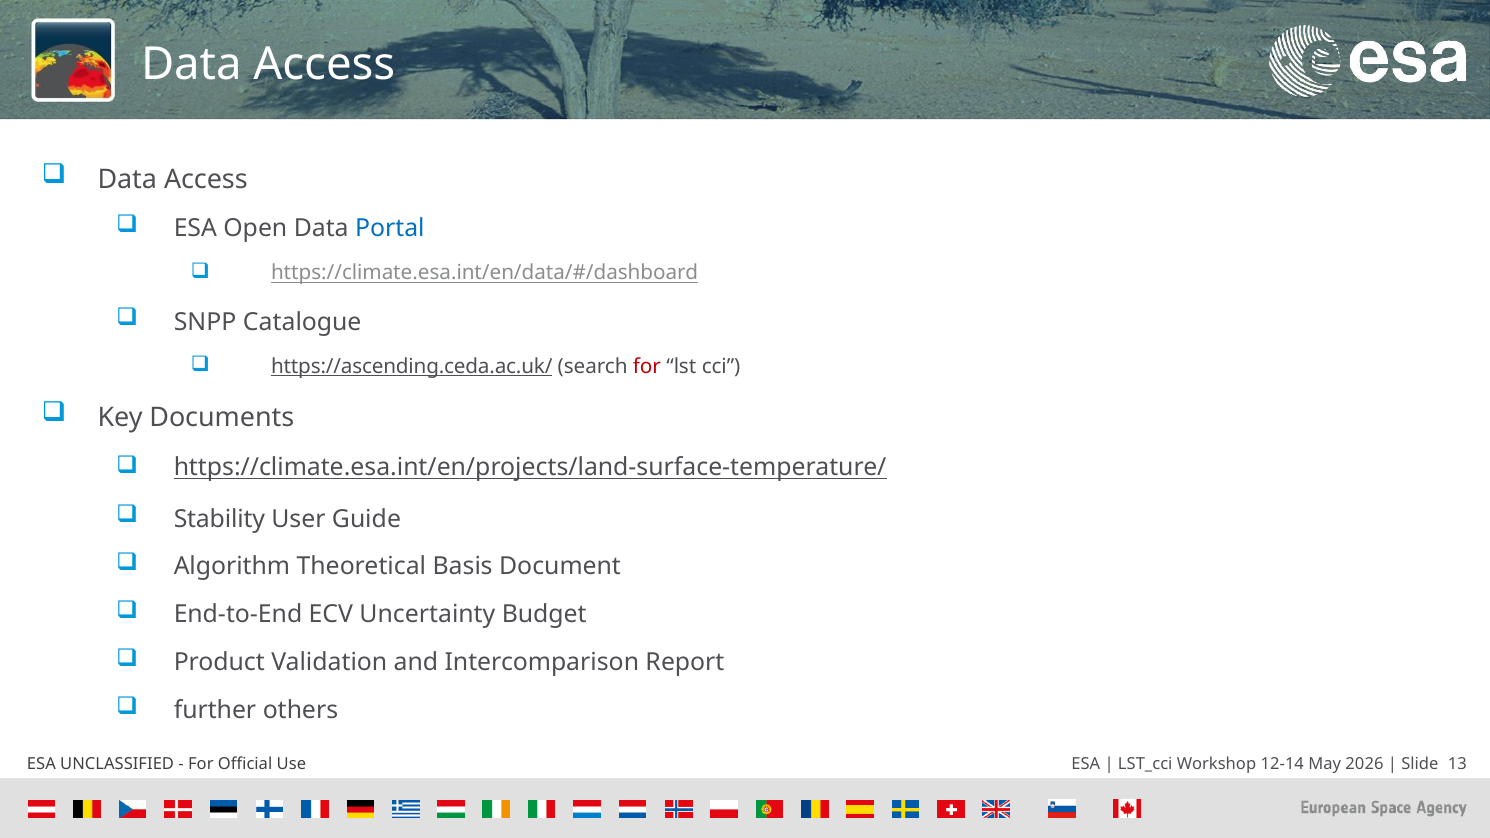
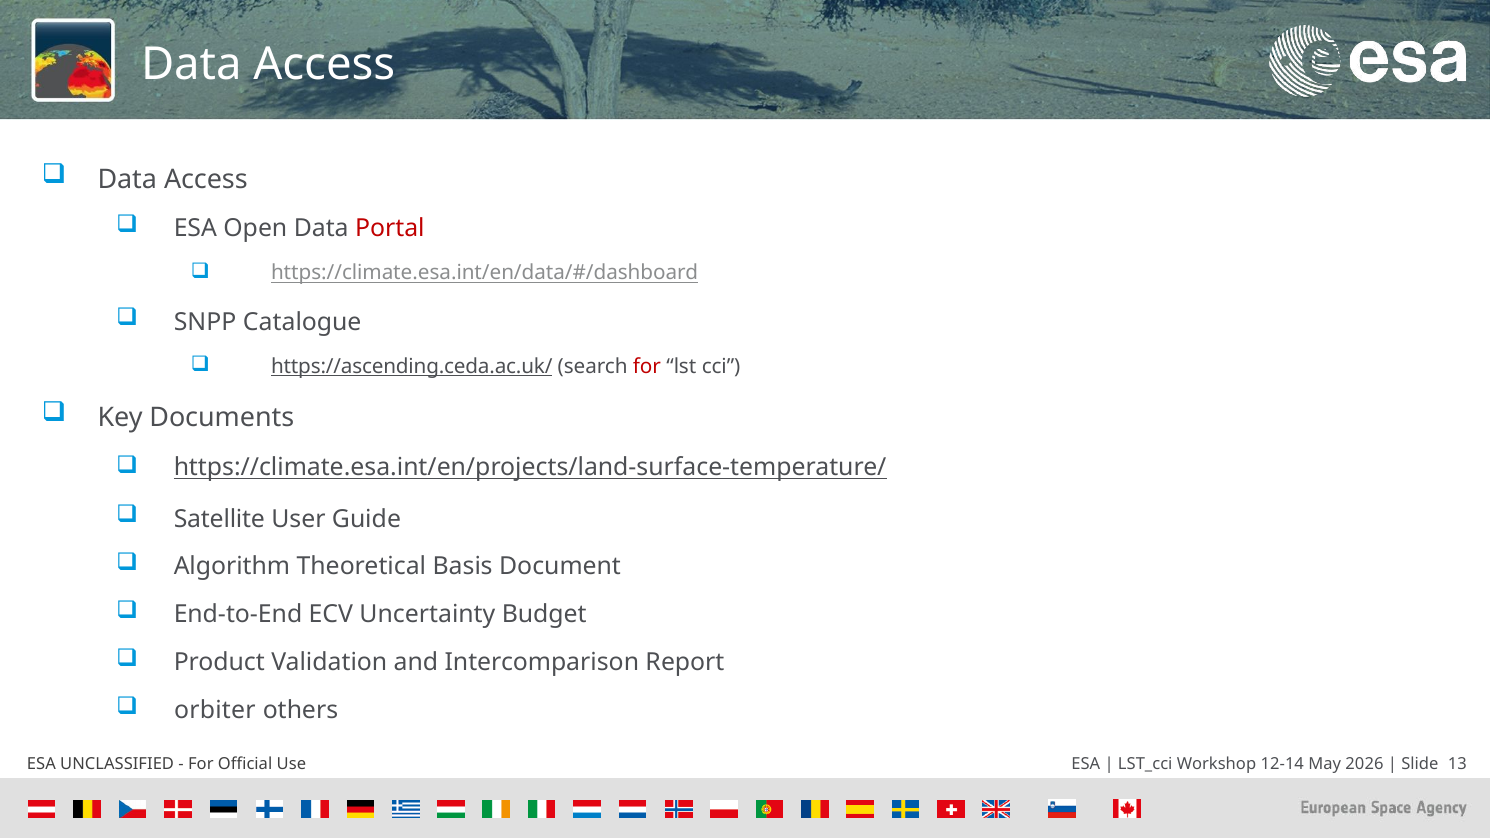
Portal colour: blue -> red (390, 228)
Stability: Stability -> Satellite (219, 519)
further: further -> orbiter (215, 710)
